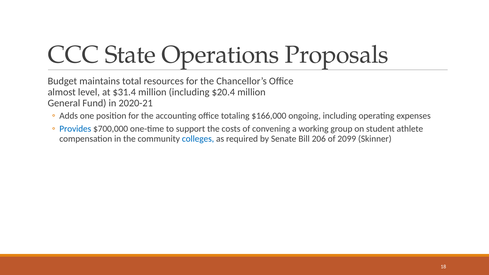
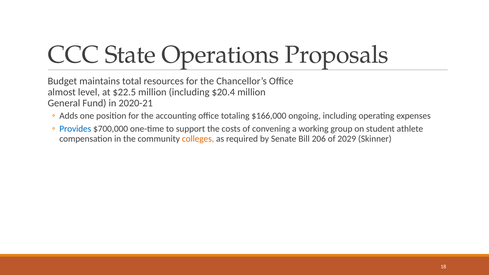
$31.4: $31.4 -> $22.5 (124, 92)
colleges colour: blue -> orange (198, 139)
2099: 2099 -> 2029 (347, 139)
